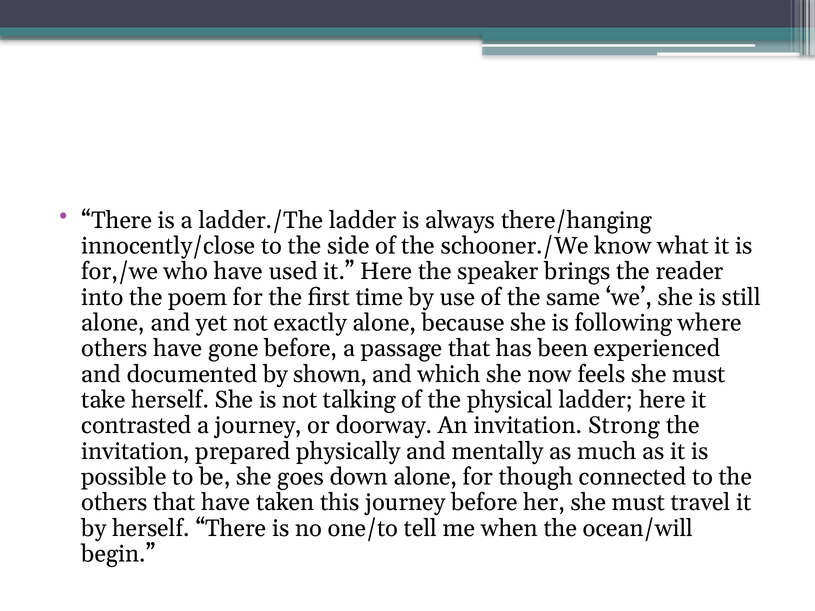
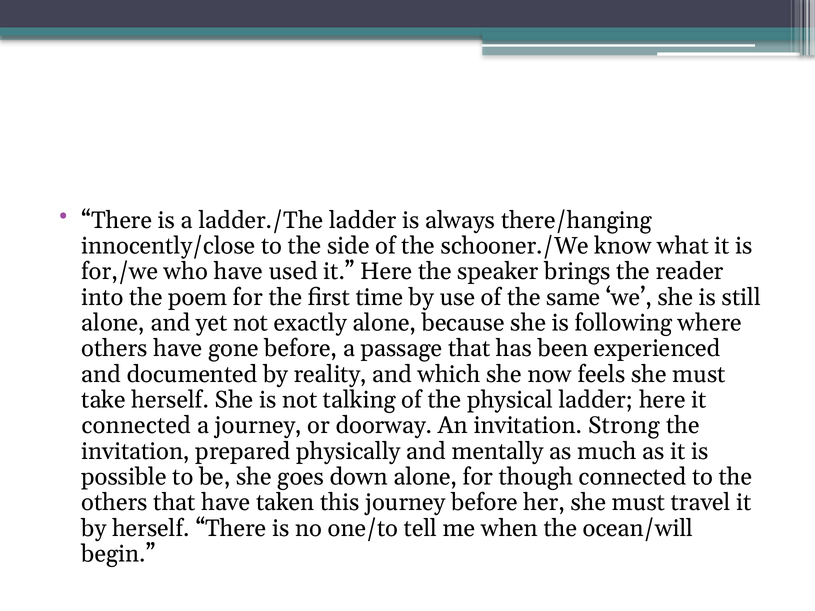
shown: shown -> reality (330, 374)
contrasted: contrasted -> connected (136, 426)
